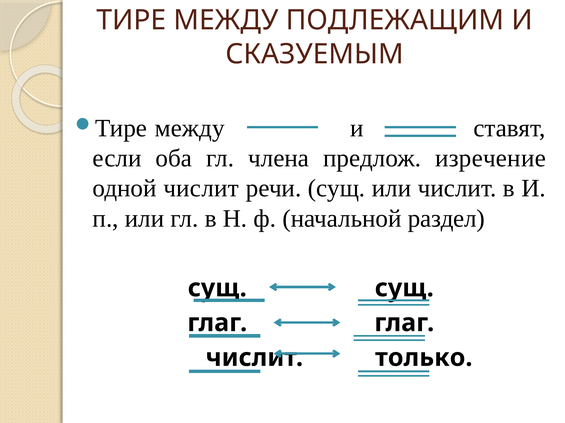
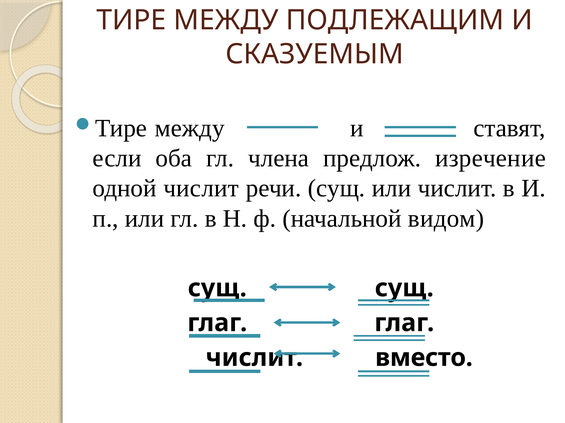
раздел: раздел -> видом (446, 219)
только: только -> вместо (424, 358)
